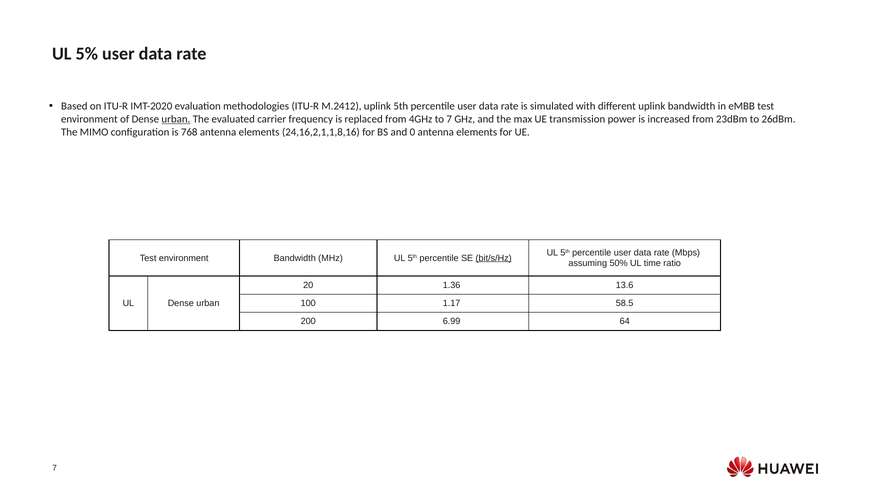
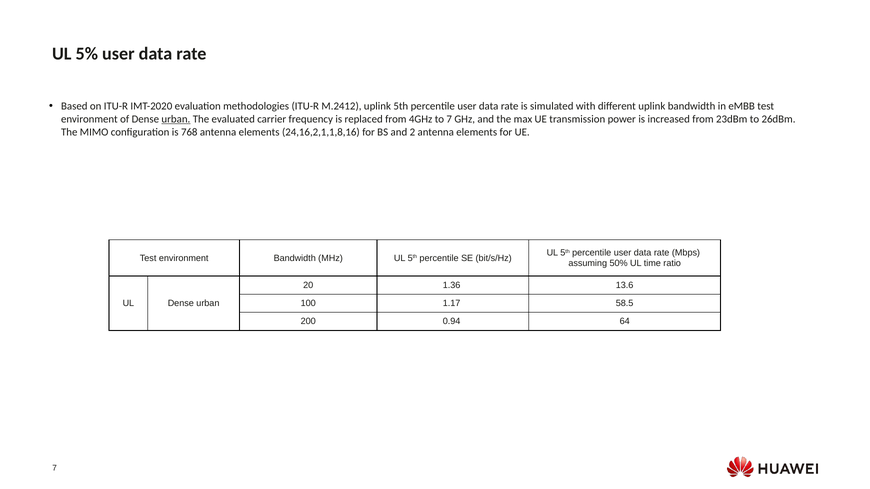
0: 0 -> 2 (412, 132)
bit/s/Hz underline: present -> none (494, 258)
6.99: 6.99 -> 0.94 (452, 322)
